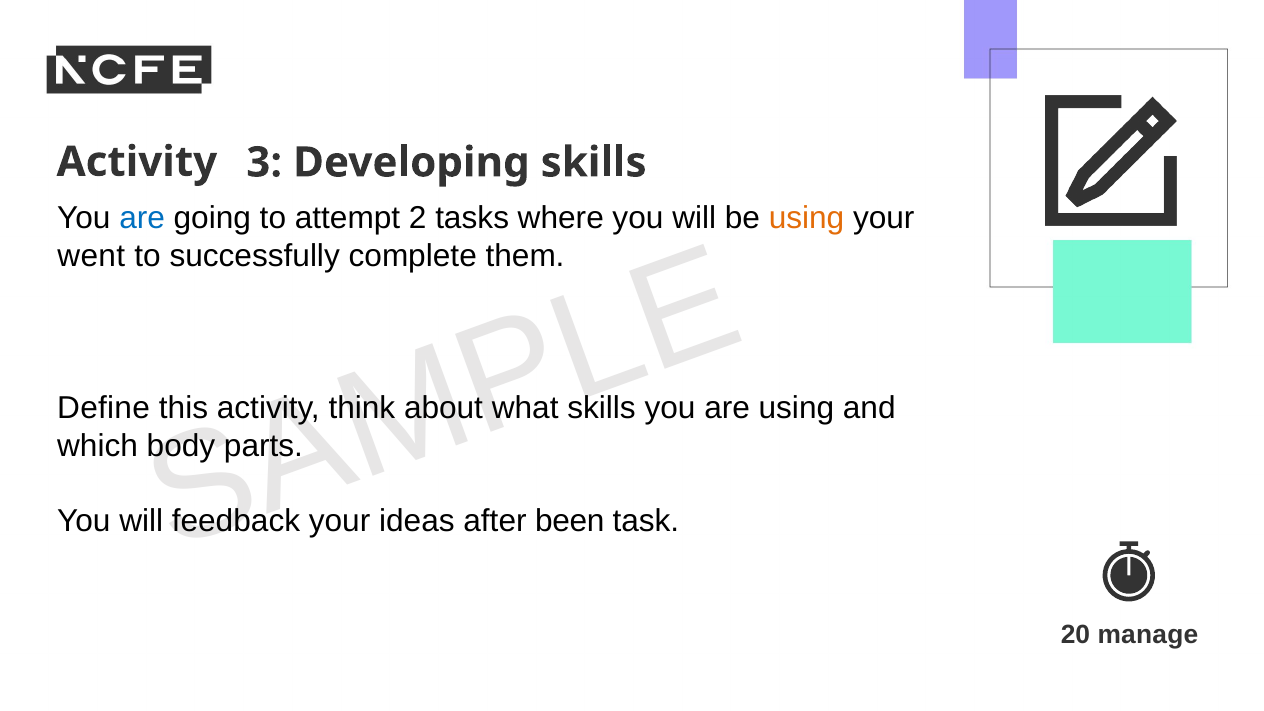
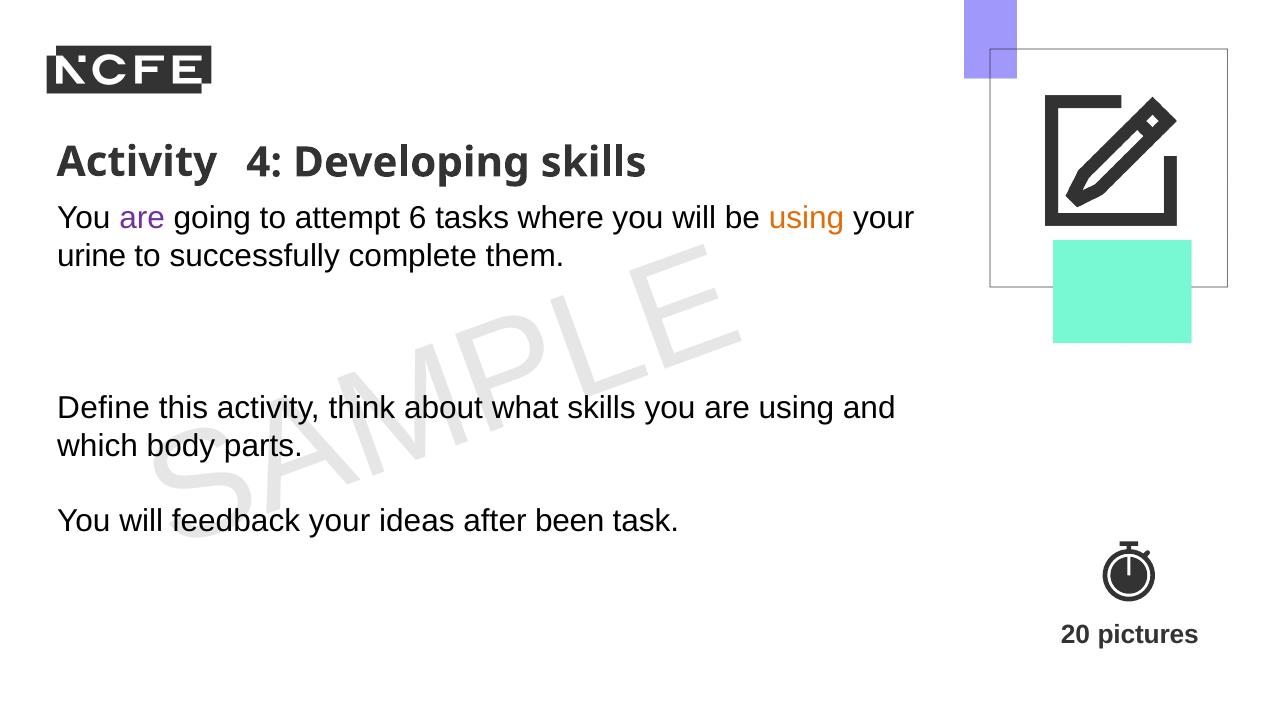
3: 3 -> 4 (264, 163)
are colour: blue -> purple (142, 218)
2: 2 -> 6 (418, 218)
went: went -> urine (92, 256)
manage: manage -> pictures (1148, 635)
